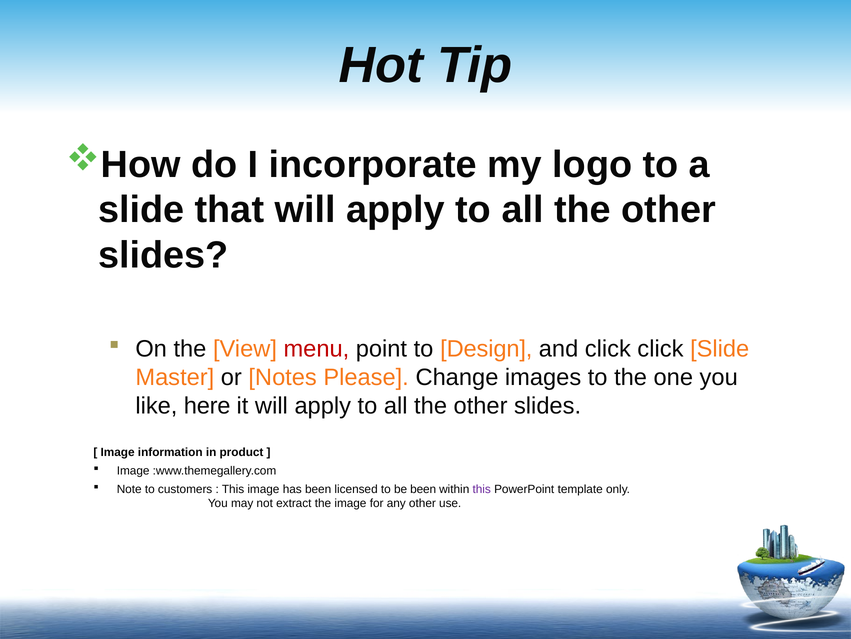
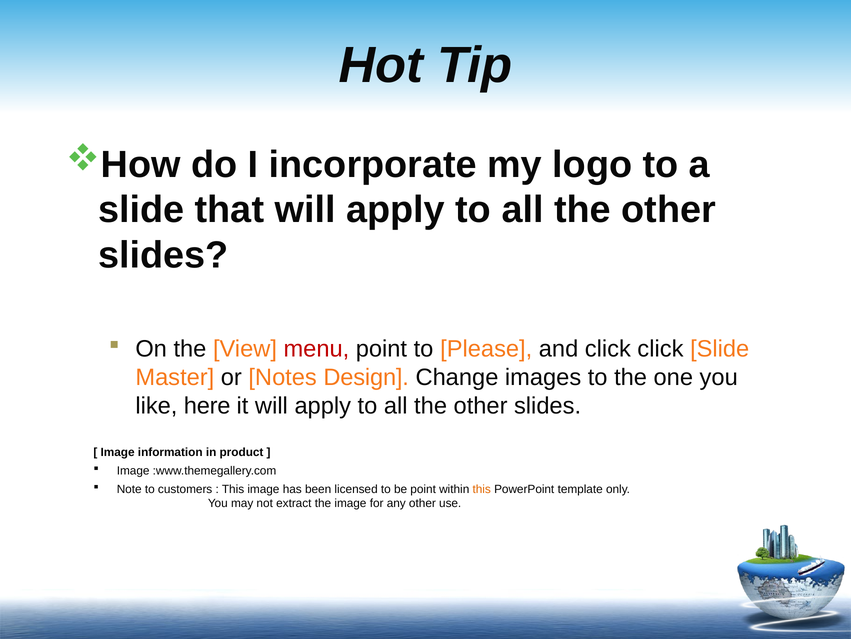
Design: Design -> Please (486, 349)
Please: Please -> Design (366, 377)
be been: been -> point (423, 489)
this colour: purple -> orange (482, 489)
